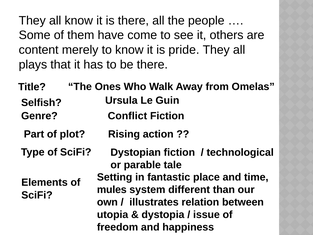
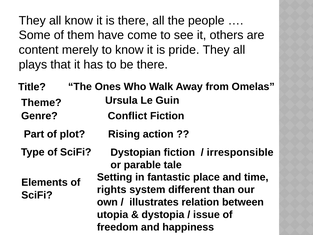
Selfish: Selfish -> Theme (41, 103)
technological: technological -> irresponsible (240, 152)
mules: mules -> rights (112, 189)
